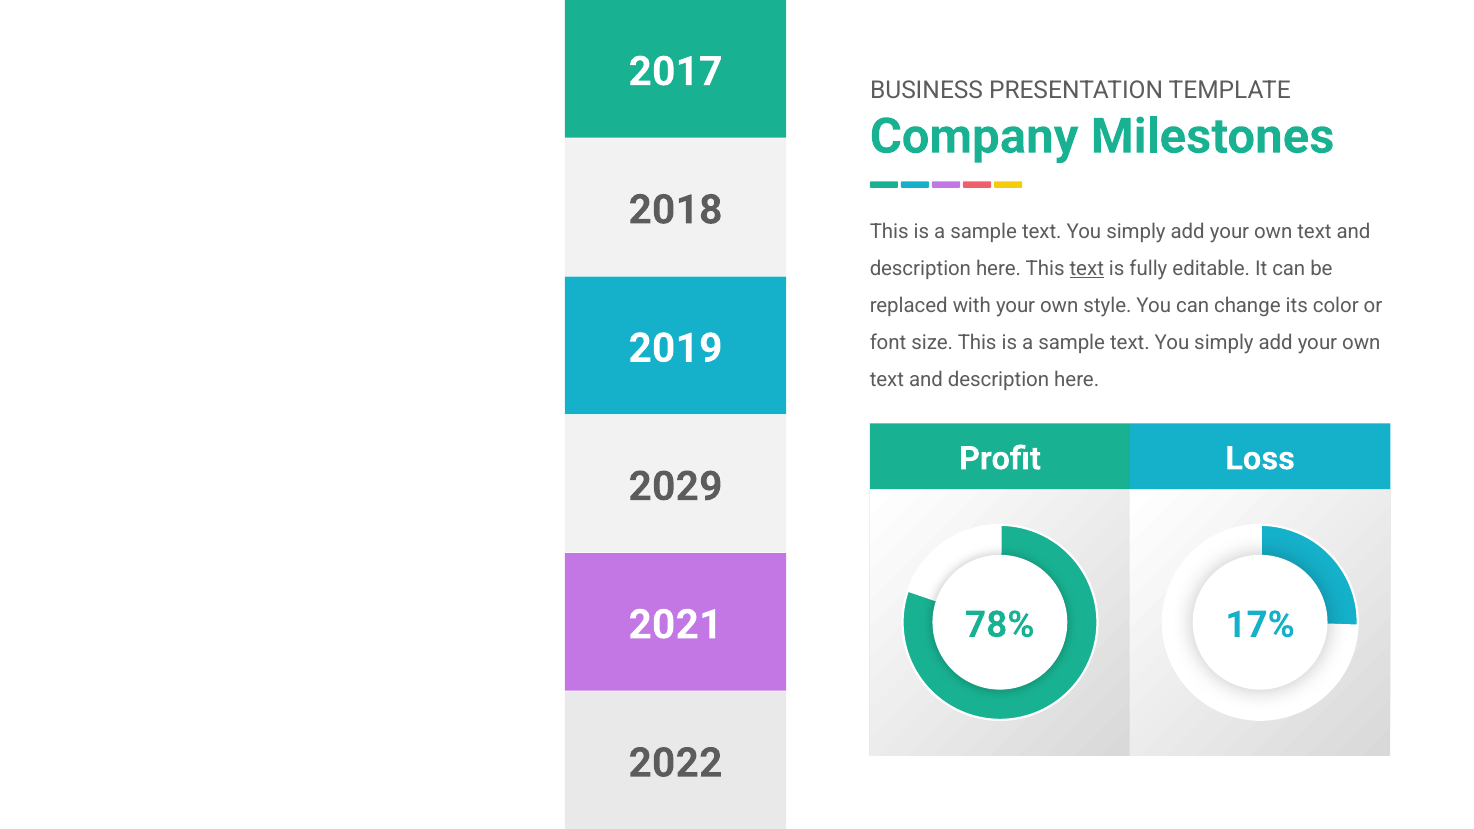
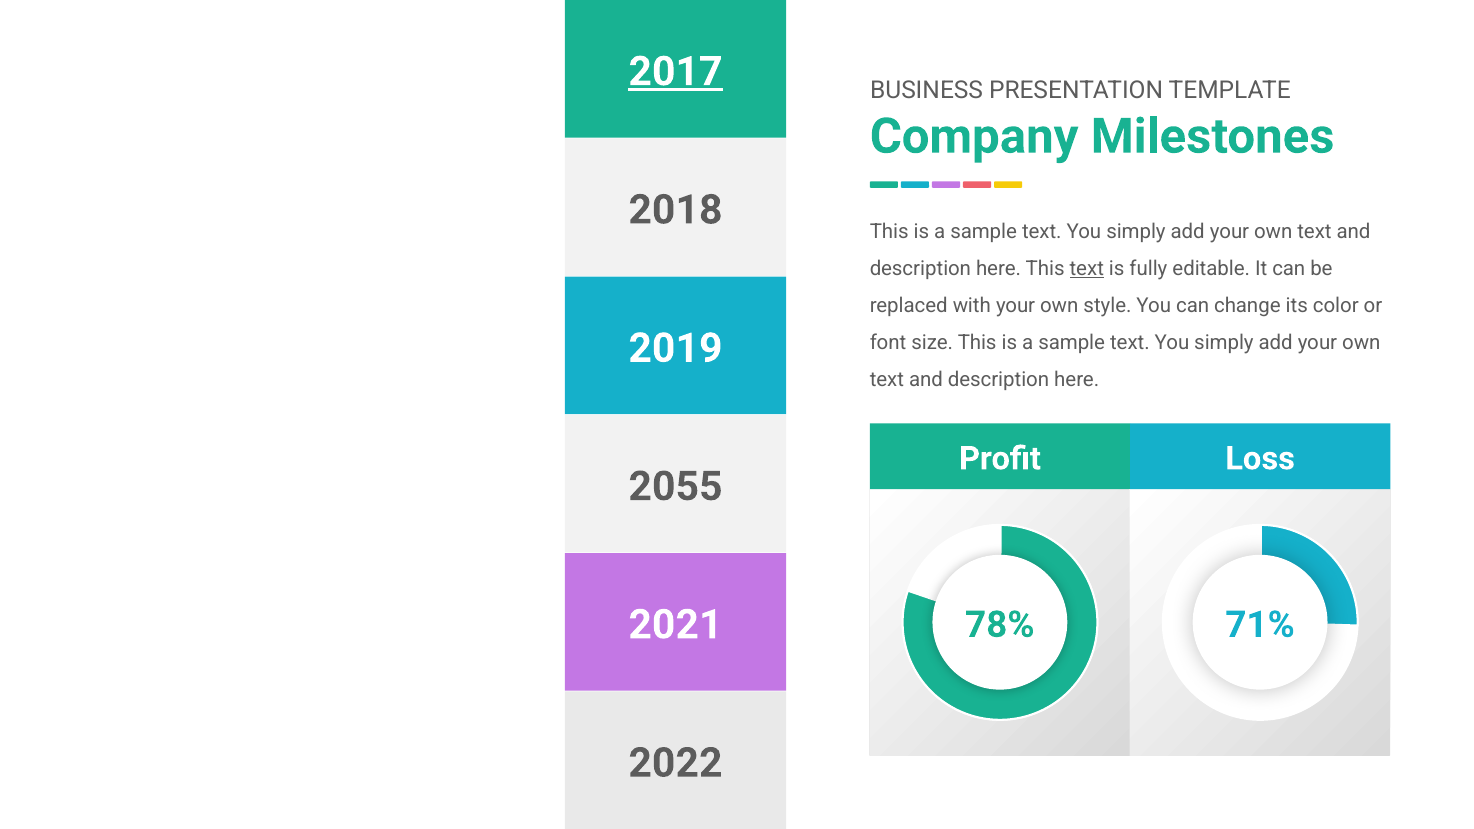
2017 underline: none -> present (676, 72)
2029: 2029 -> 2055 (676, 487)
17%: 17% -> 71% (1260, 625)
